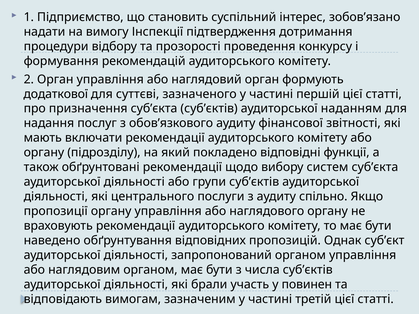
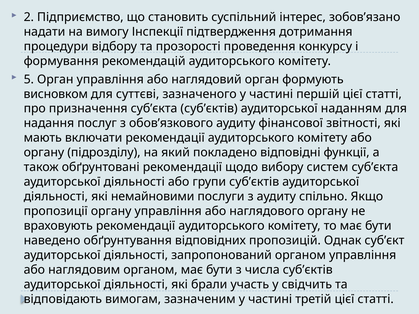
1: 1 -> 2 (29, 17)
2: 2 -> 5 (29, 79)
додаткової: додаткової -> висновком (56, 94)
центрального: центрального -> немайновими (153, 197)
повинен: повинен -> свідчить (307, 285)
